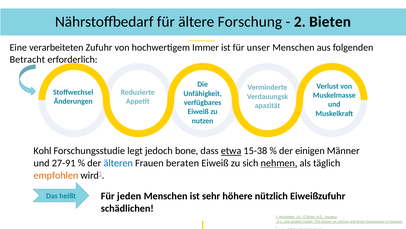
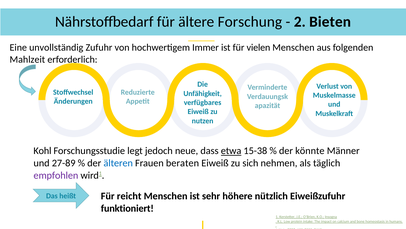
verarbeiteten: verarbeiteten -> unvollständig (56, 47)
unser: unser -> vielen (258, 47)
Betracht: Betracht -> Mahlzeit (27, 59)
jedoch bone: bone -> neue (187, 150)
einigen: einigen -> könnte (310, 150)
27-91: 27-91 -> 27-89 (64, 163)
nehmen underline: present -> none (279, 163)
empfohlen colour: orange -> purple (56, 175)
jeden: jeden -> reicht (129, 196)
schädlichen: schädlichen -> funktioniert (127, 208)
